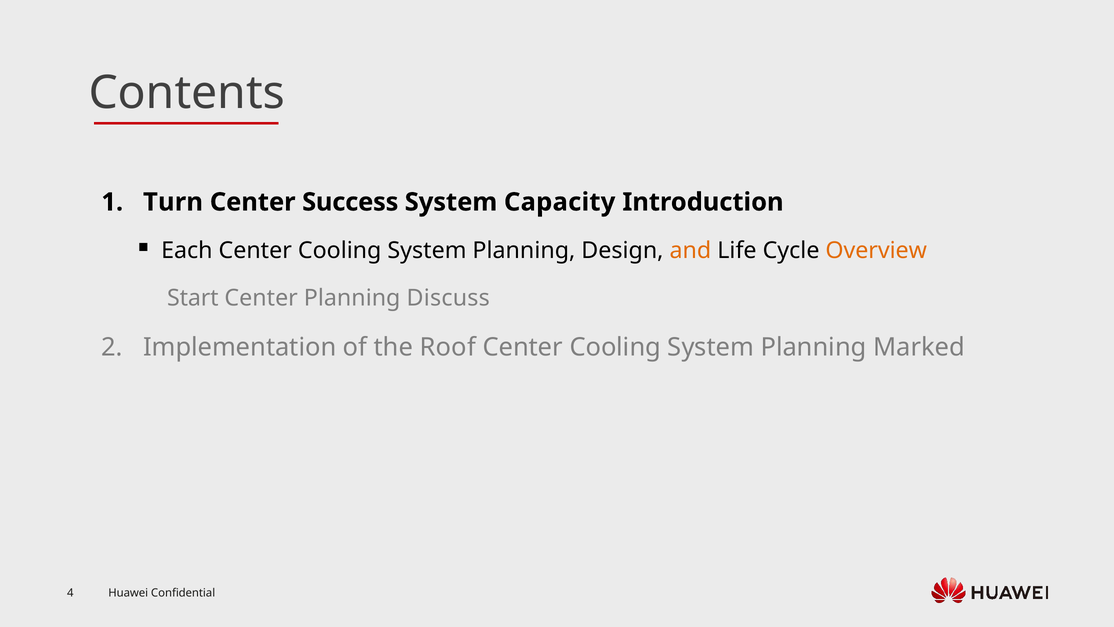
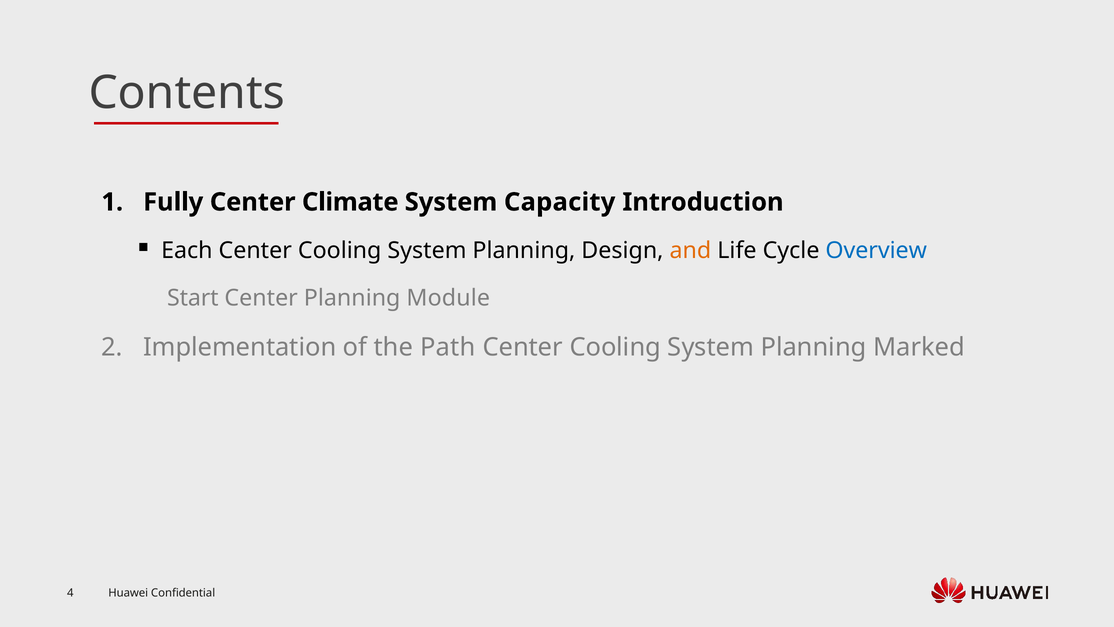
Turn: Turn -> Fully (173, 202)
Success: Success -> Climate (350, 202)
Overview colour: orange -> blue (876, 251)
Discuss: Discuss -> Module (448, 298)
Roof: Roof -> Path (448, 347)
